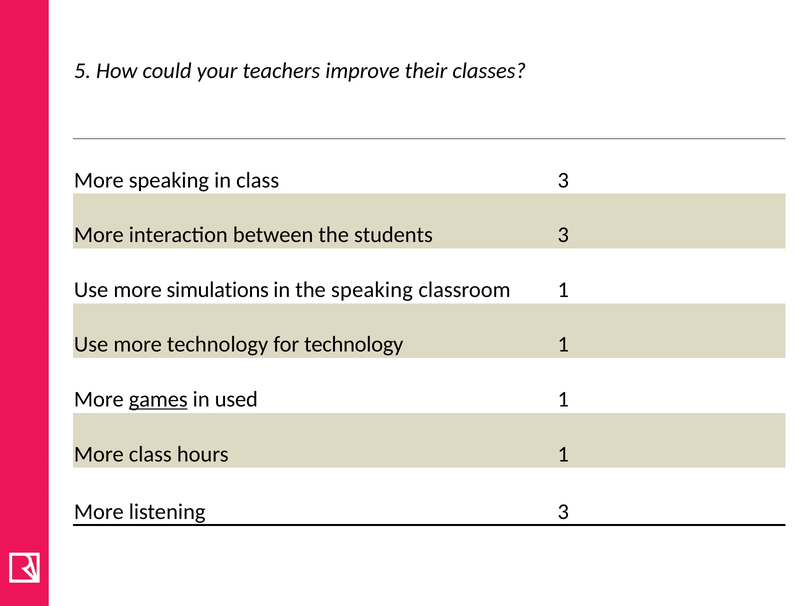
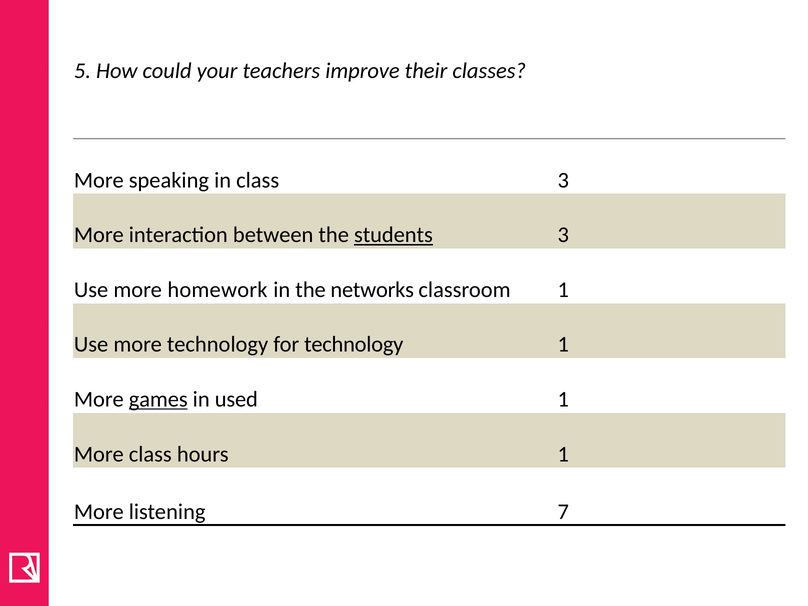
students underline: none -> present (393, 235)
simulations: simulations -> homework (217, 290)
the speaking: speaking -> networks (372, 290)
listening 3: 3 -> 7 (563, 512)
